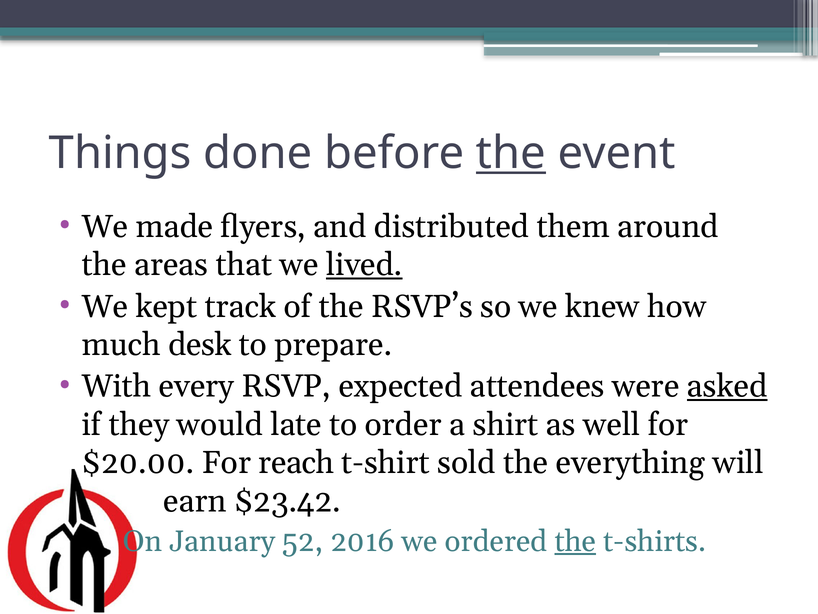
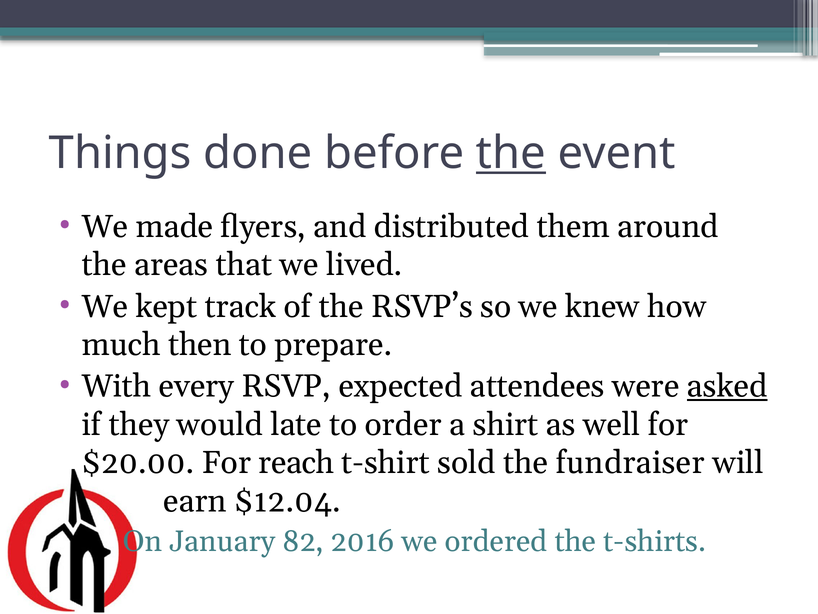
lived underline: present -> none (364, 265)
desk: desk -> then (200, 345)
everything: everything -> fundraiser (630, 463)
$23.42: $23.42 -> $12.04 (287, 501)
52: 52 -> 82 (303, 541)
the underline: present -> none (575, 541)
